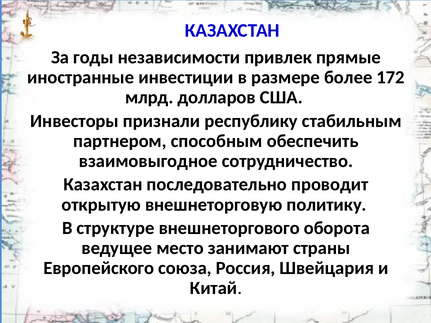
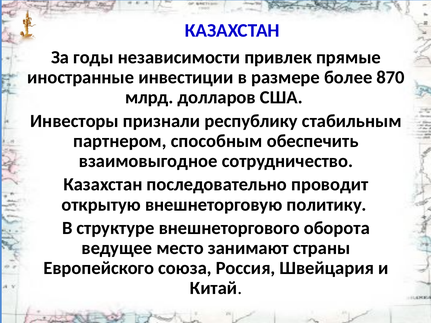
172: 172 -> 870 (391, 77)
